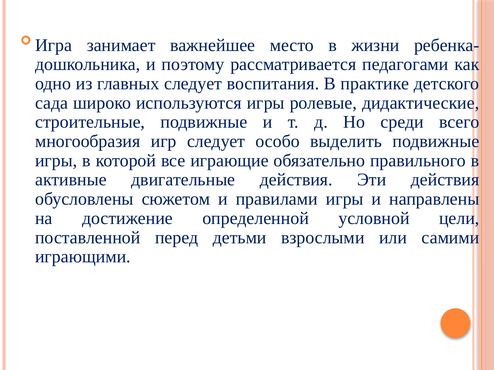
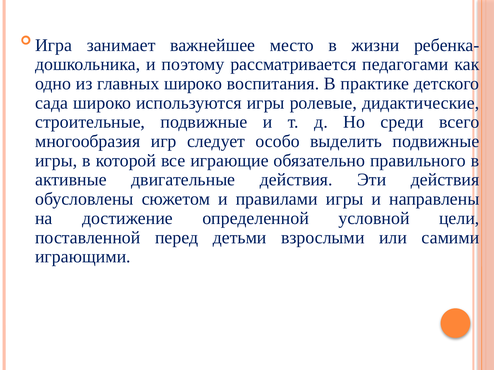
главных следует: следует -> широко (193, 84)
